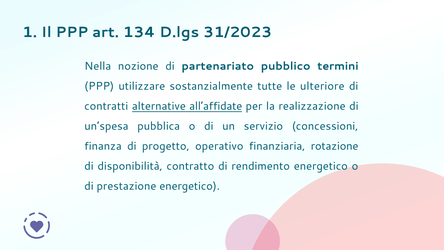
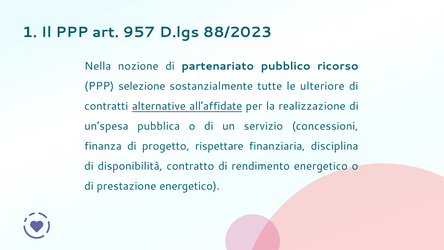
134: 134 -> 957 (139, 32)
31/2023: 31/2023 -> 88/2023 (238, 32)
termini: termini -> ricorso (338, 66)
utilizzare: utilizzare -> selezione (142, 86)
operativo: operativo -> rispettare (219, 146)
rotazione: rotazione -> disciplina (335, 146)
